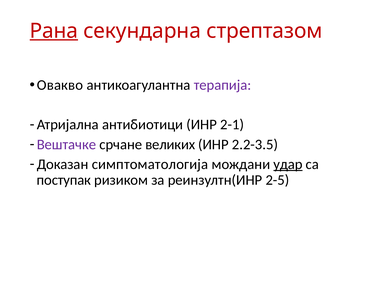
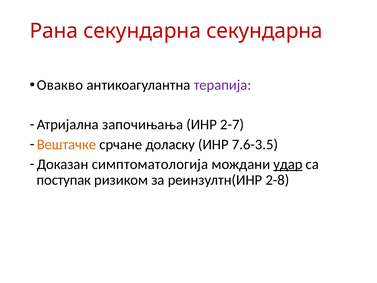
Рана underline: present -> none (54, 31)
секундарна стрептазом: стрептазом -> секундарна (264, 31)
антибиотици: антибиотици -> започињања (143, 125)
2-1: 2-1 -> 2-7 (232, 125)
Вештачке colour: purple -> orange (66, 144)
великих: великих -> доласку (170, 144)
2.2-3.5: 2.2-3.5 -> 7.6-3.5 (255, 144)
2-5: 2-5 -> 2-8 (277, 180)
